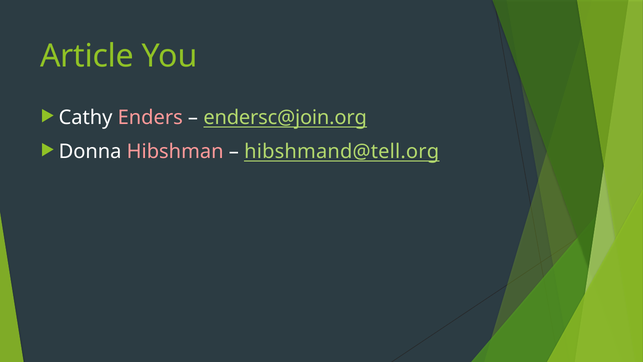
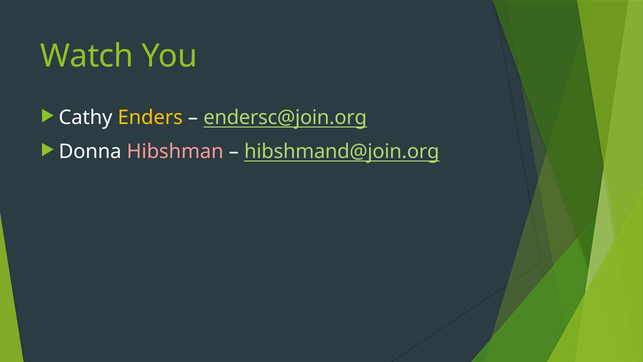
Article: Article -> Watch (87, 56)
Enders colour: pink -> yellow (150, 118)
hibshmand@tell.org: hibshmand@tell.org -> hibshmand@join.org (342, 152)
